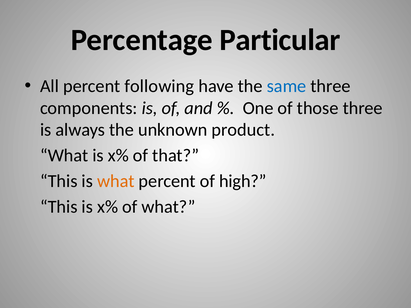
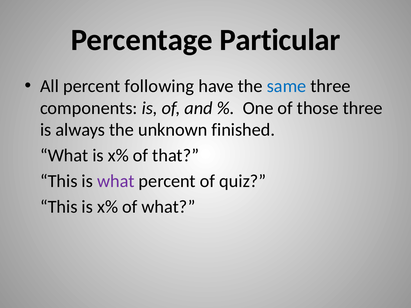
product: product -> finished (243, 130)
what colour: orange -> purple (116, 181)
high: high -> quiz (243, 181)
